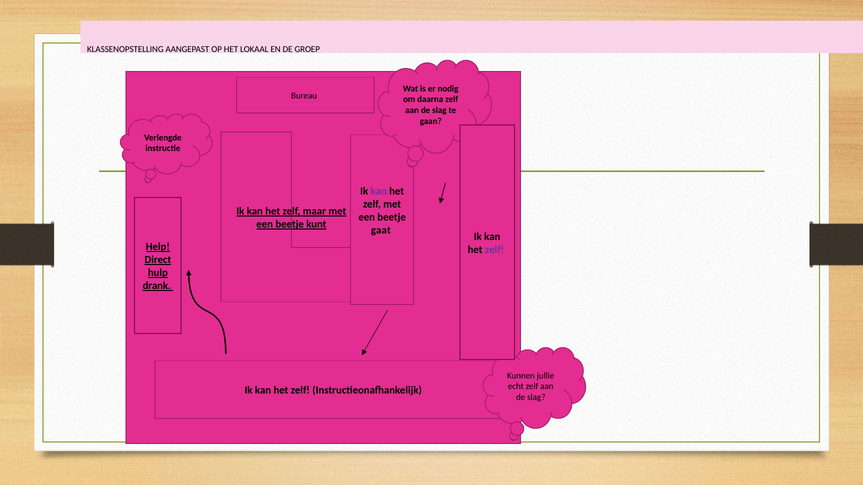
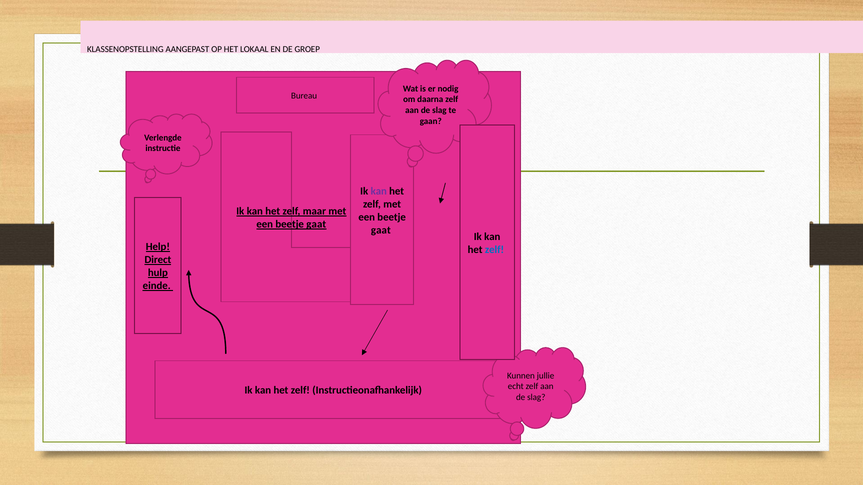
kunt: kunt -> gaat (316, 224)
zelf colour: purple -> blue (494, 250)
drank: drank -> einde (157, 286)
